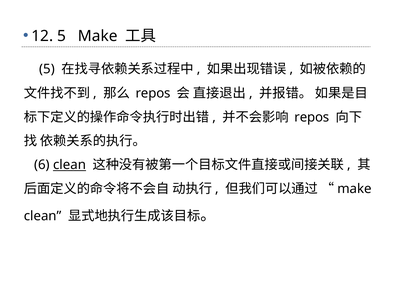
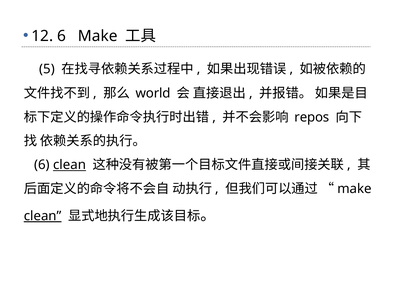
12 5: 5 -> 6 (62, 36)
repos: repos -> world (153, 93)
clean underline: none -> present (43, 216)
